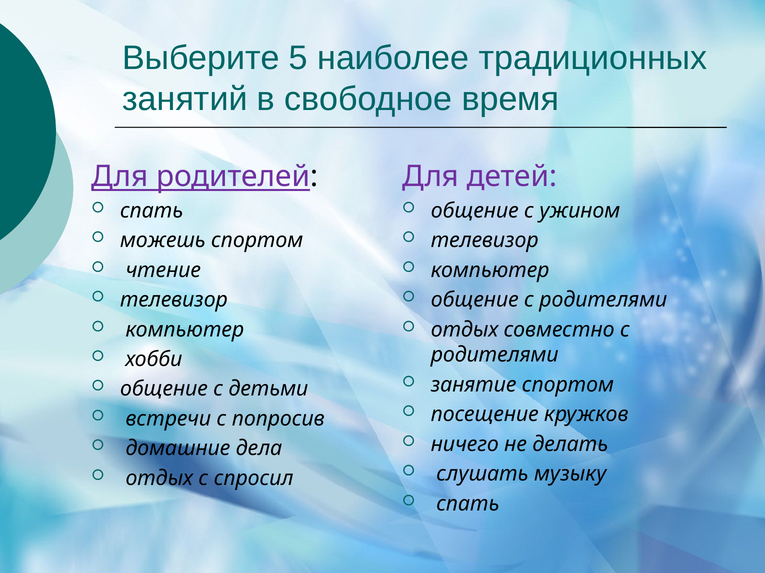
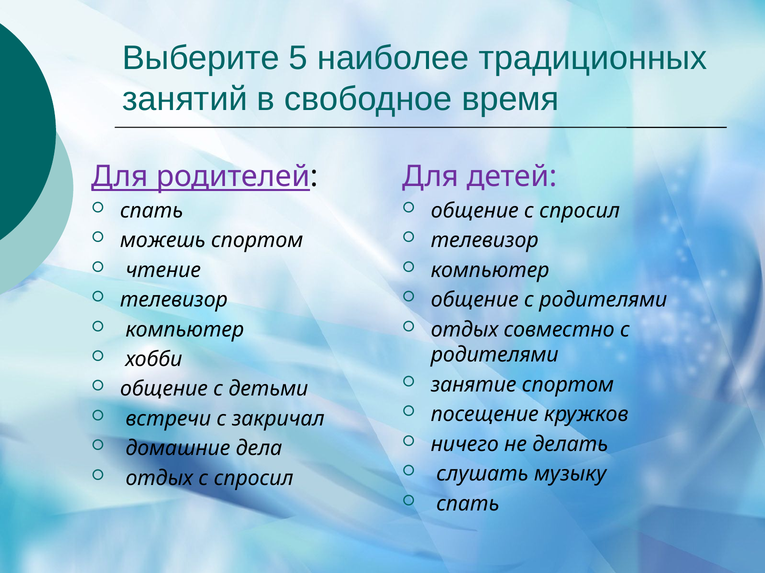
общение с ужином: ужином -> спросил (580, 211)
попросив: попросив -> закричал (278, 419)
